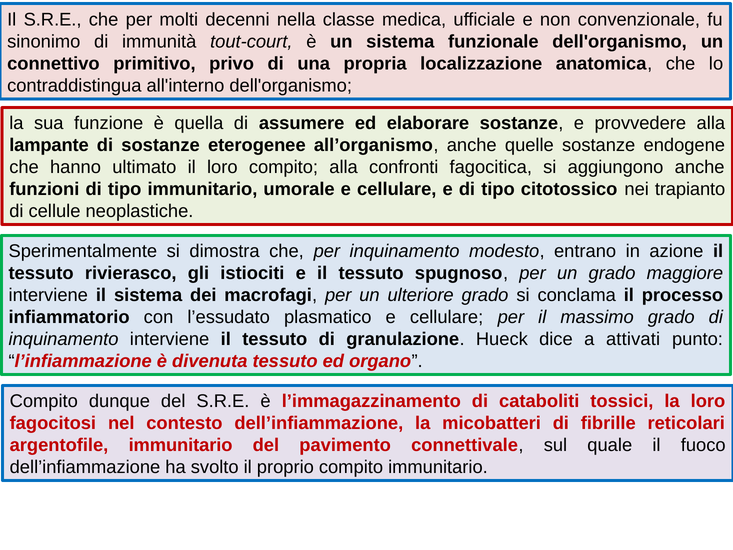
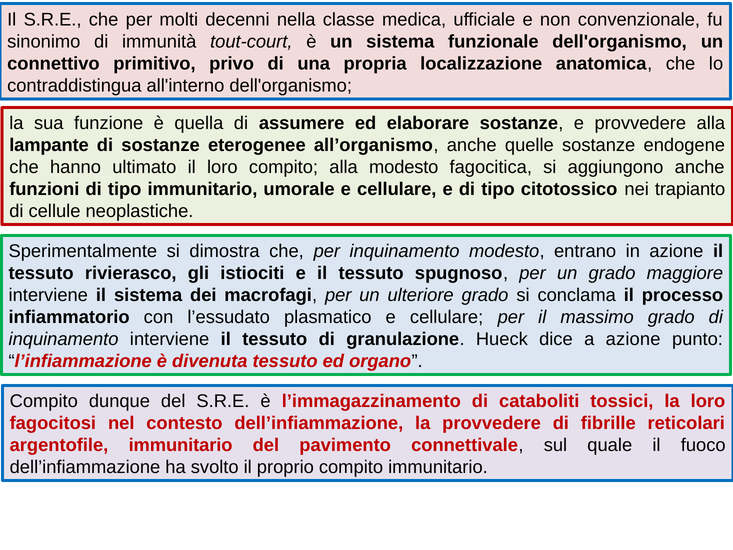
alla confronti: confronti -> modesto (404, 167)
a attivati: attivati -> azione (633, 339)
la micobatteri: micobatteri -> provvedere (492, 423)
